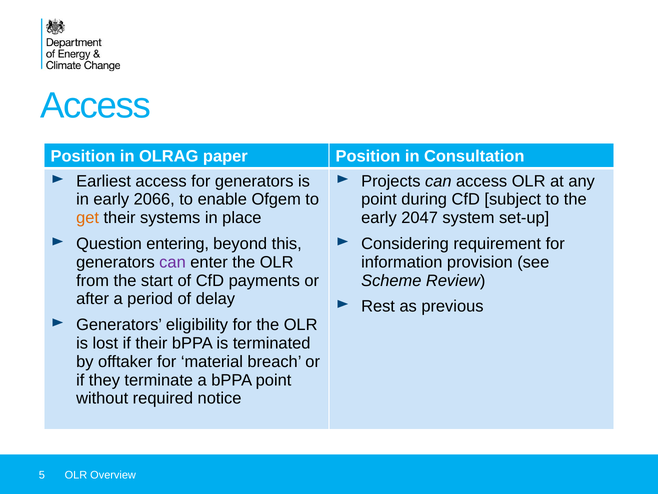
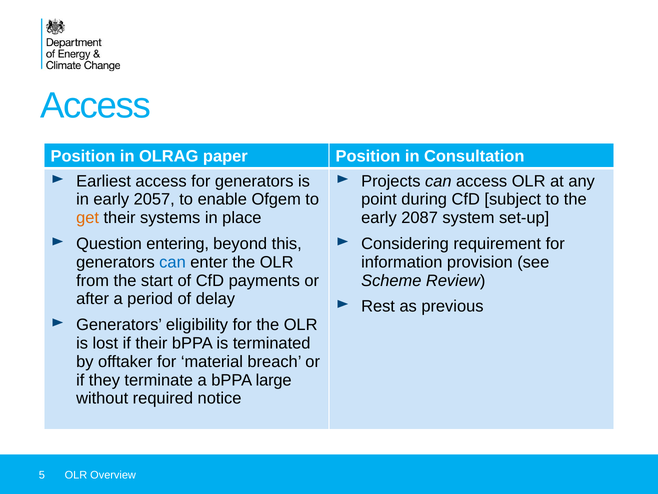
2066: 2066 -> 2057 (154, 199)
2047: 2047 -> 2087 (420, 218)
can colour: purple -> blue (173, 262)
bPPA point: point -> large (274, 380)
